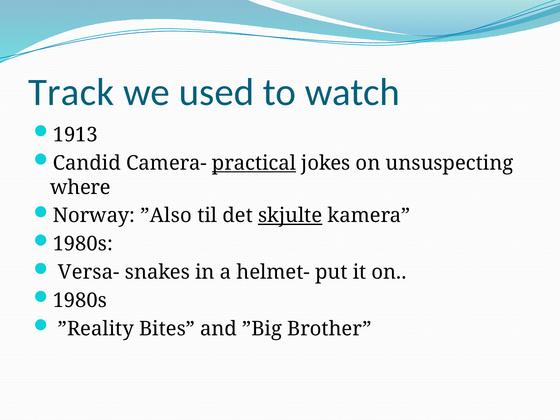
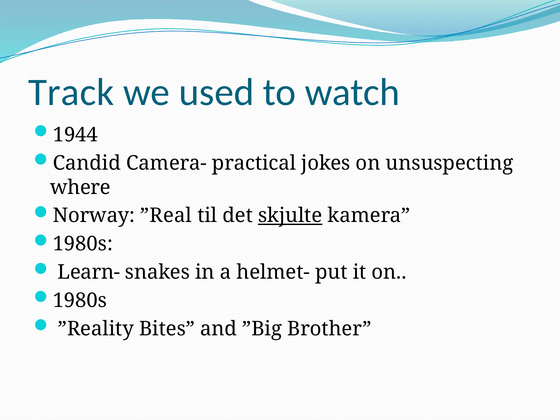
1913: 1913 -> 1944 (75, 135)
practical underline: present -> none (254, 163)
”Also: ”Also -> ”Real (166, 216)
Versa-: Versa- -> Learn- (89, 272)
